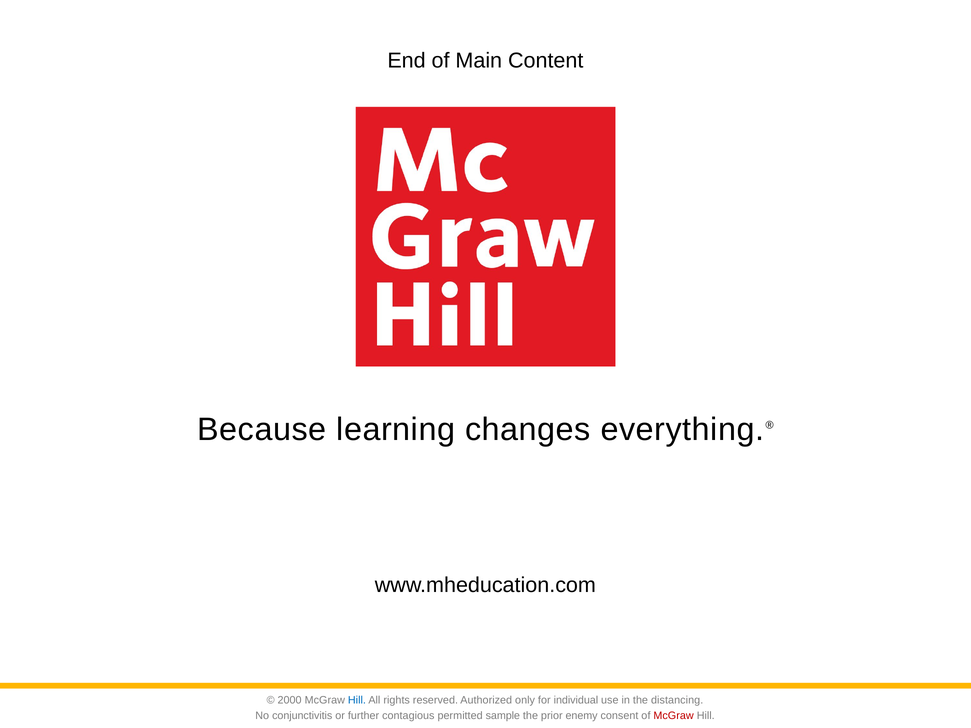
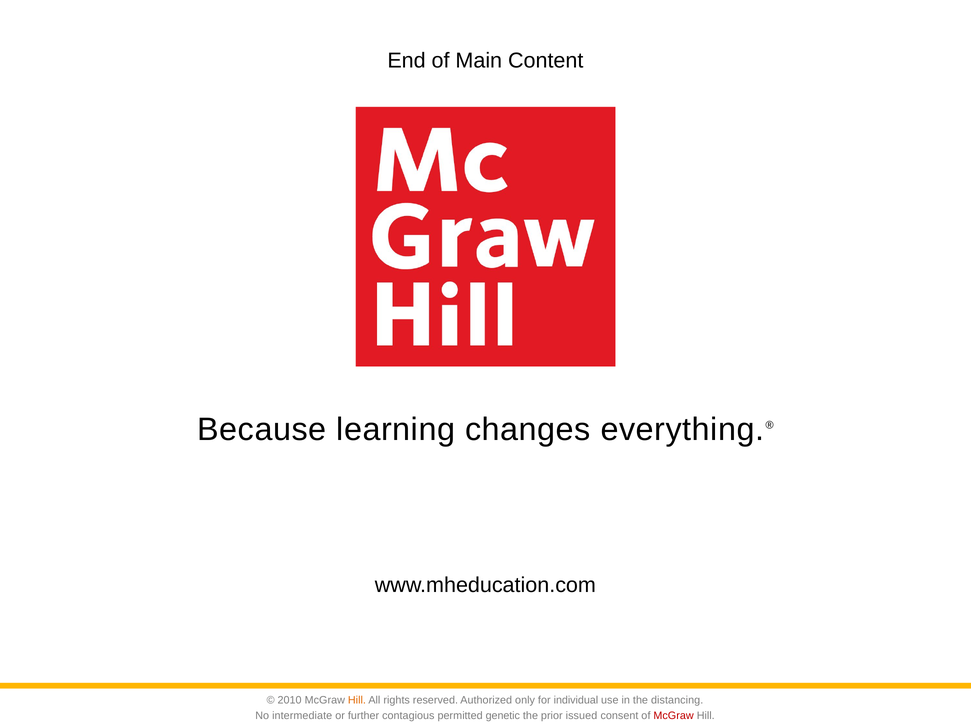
2000: 2000 -> 2010 (290, 700)
Hill colour: blue -> orange (357, 700)
conjunctivitis: conjunctivitis -> intermediate (302, 716)
sample: sample -> genetic (503, 716)
enemy: enemy -> issued (581, 716)
